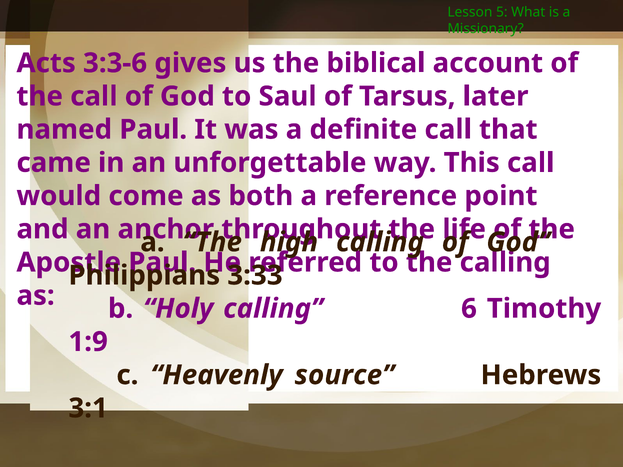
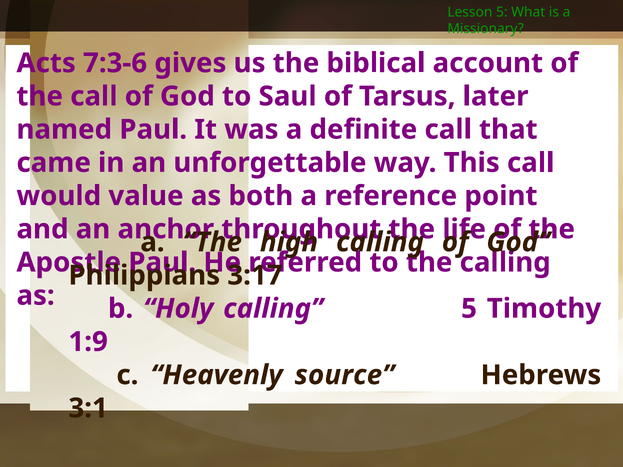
3:3-6: 3:3-6 -> 7:3-6 (115, 63)
come: come -> value (146, 196)
3:33: 3:33 -> 3:17 (255, 276)
calling 6: 6 -> 5 (469, 309)
